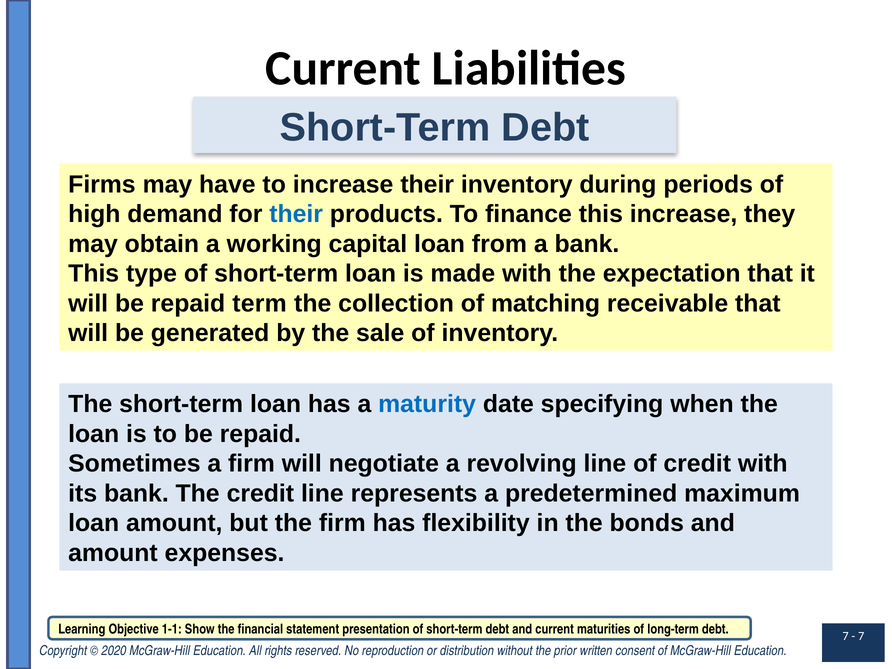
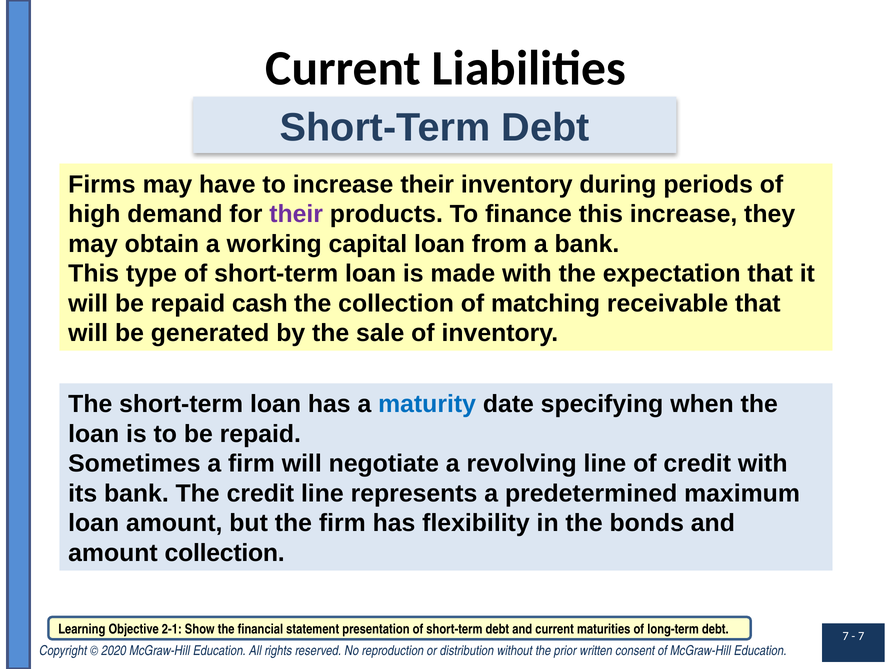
their colour: blue -> purple (296, 214)
term: term -> cash (260, 303)
amount expenses: expenses -> collection (225, 553)
1-1: 1-1 -> 2-1 (172, 629)
